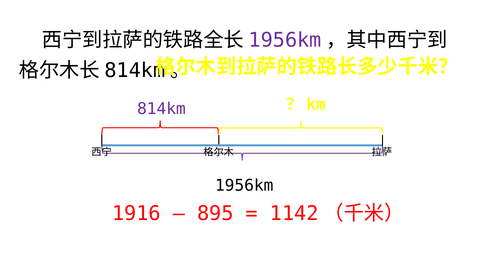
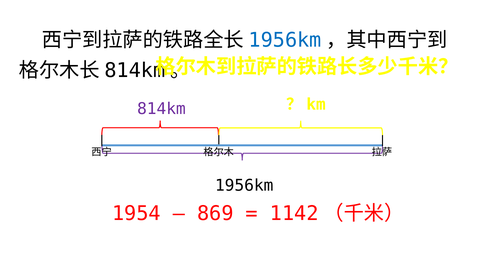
1956km colour: purple -> blue (285, 40)
1916: 1916 -> 1954 (136, 213)
895: 895 -> 869 (215, 213)
